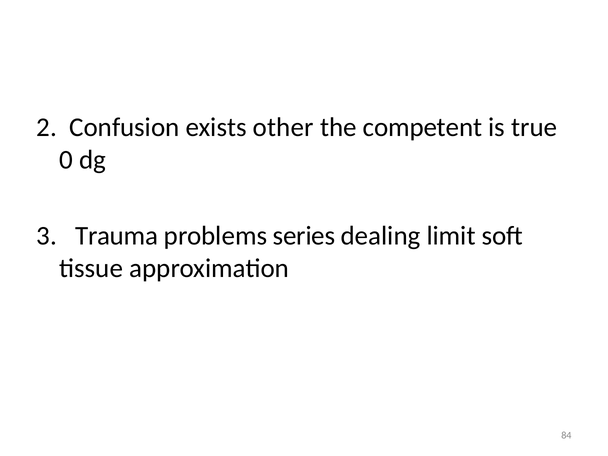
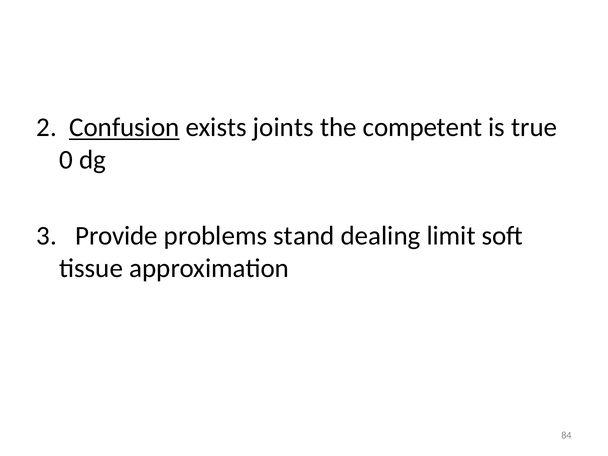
Confusion underline: none -> present (124, 128)
other: other -> joints (283, 128)
Trauma: Trauma -> Provide (117, 236)
series: series -> stand (304, 236)
